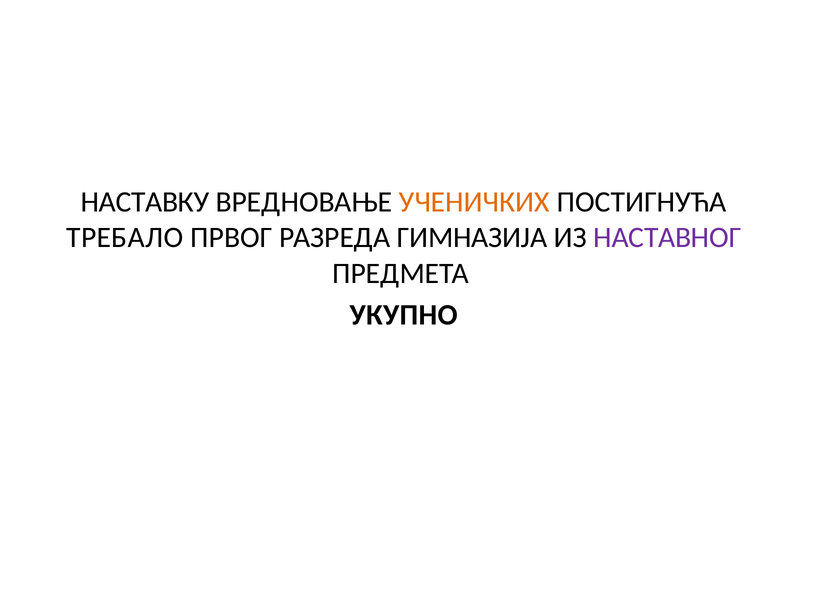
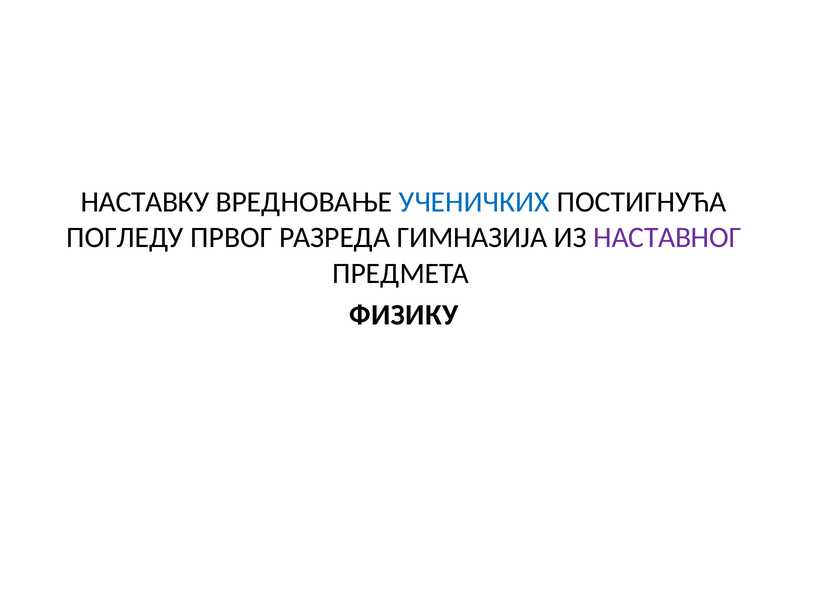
УЧЕНИЧКИХ colour: orange -> blue (474, 202)
ТРЕБАЛО: ТРЕБАЛО -> ПОГЛЕДУ (125, 238)
УКУПНО: УКУПНО -> ФИЗИКУ (404, 315)
